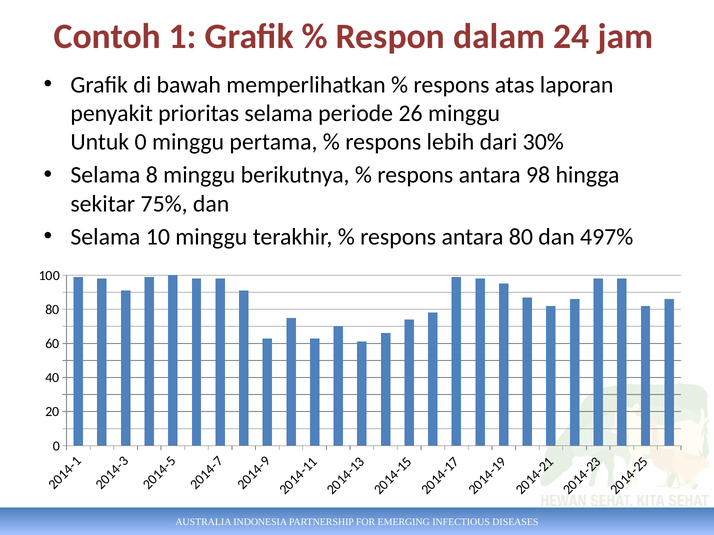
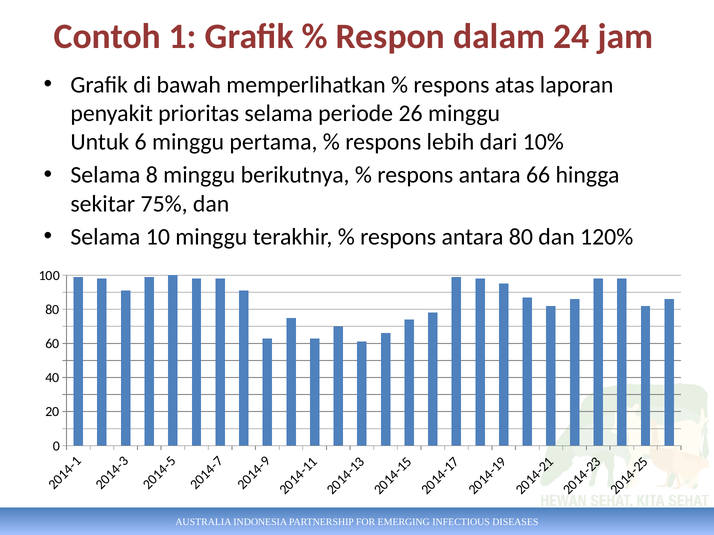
Untuk 0: 0 -> 6 (141, 142)
30%: 30% -> 10% (543, 142)
98: 98 -> 66 (538, 175)
497%: 497% -> 120% (607, 237)
